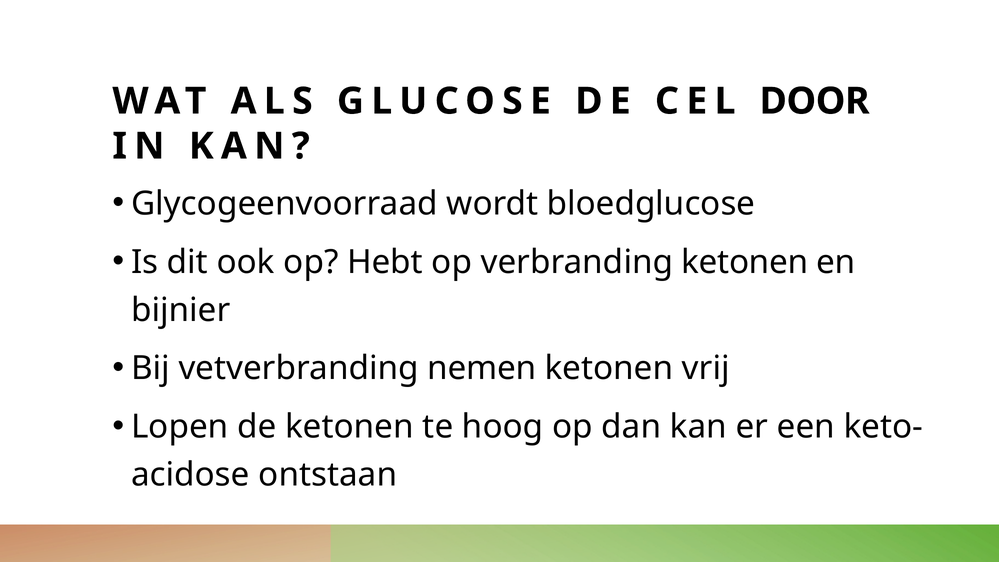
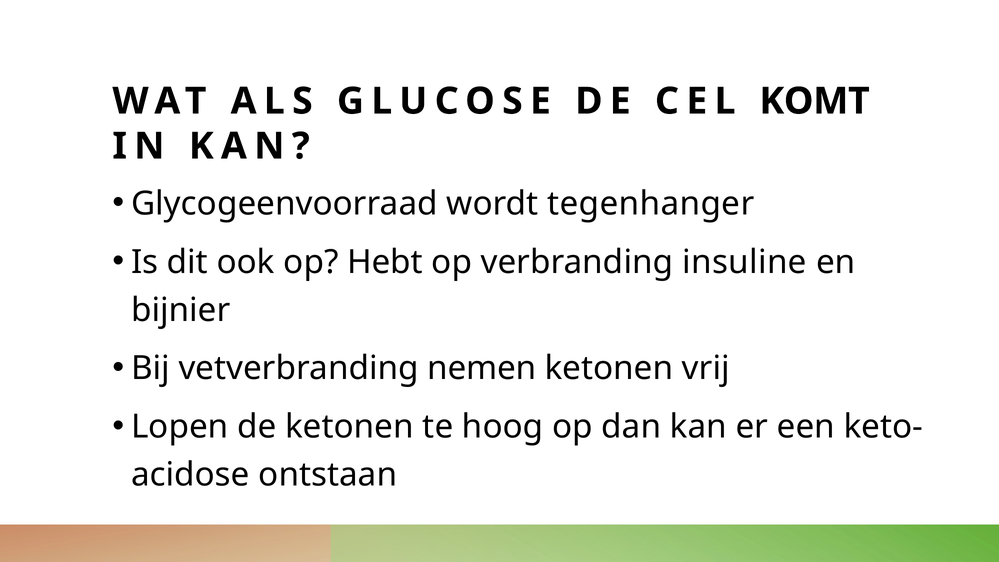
DOOR: DOOR -> KOMT (815, 101)
bloedglucose: bloedglucose -> tegenhanger (651, 204)
verbranding ketonen: ketonen -> insuline (744, 262)
